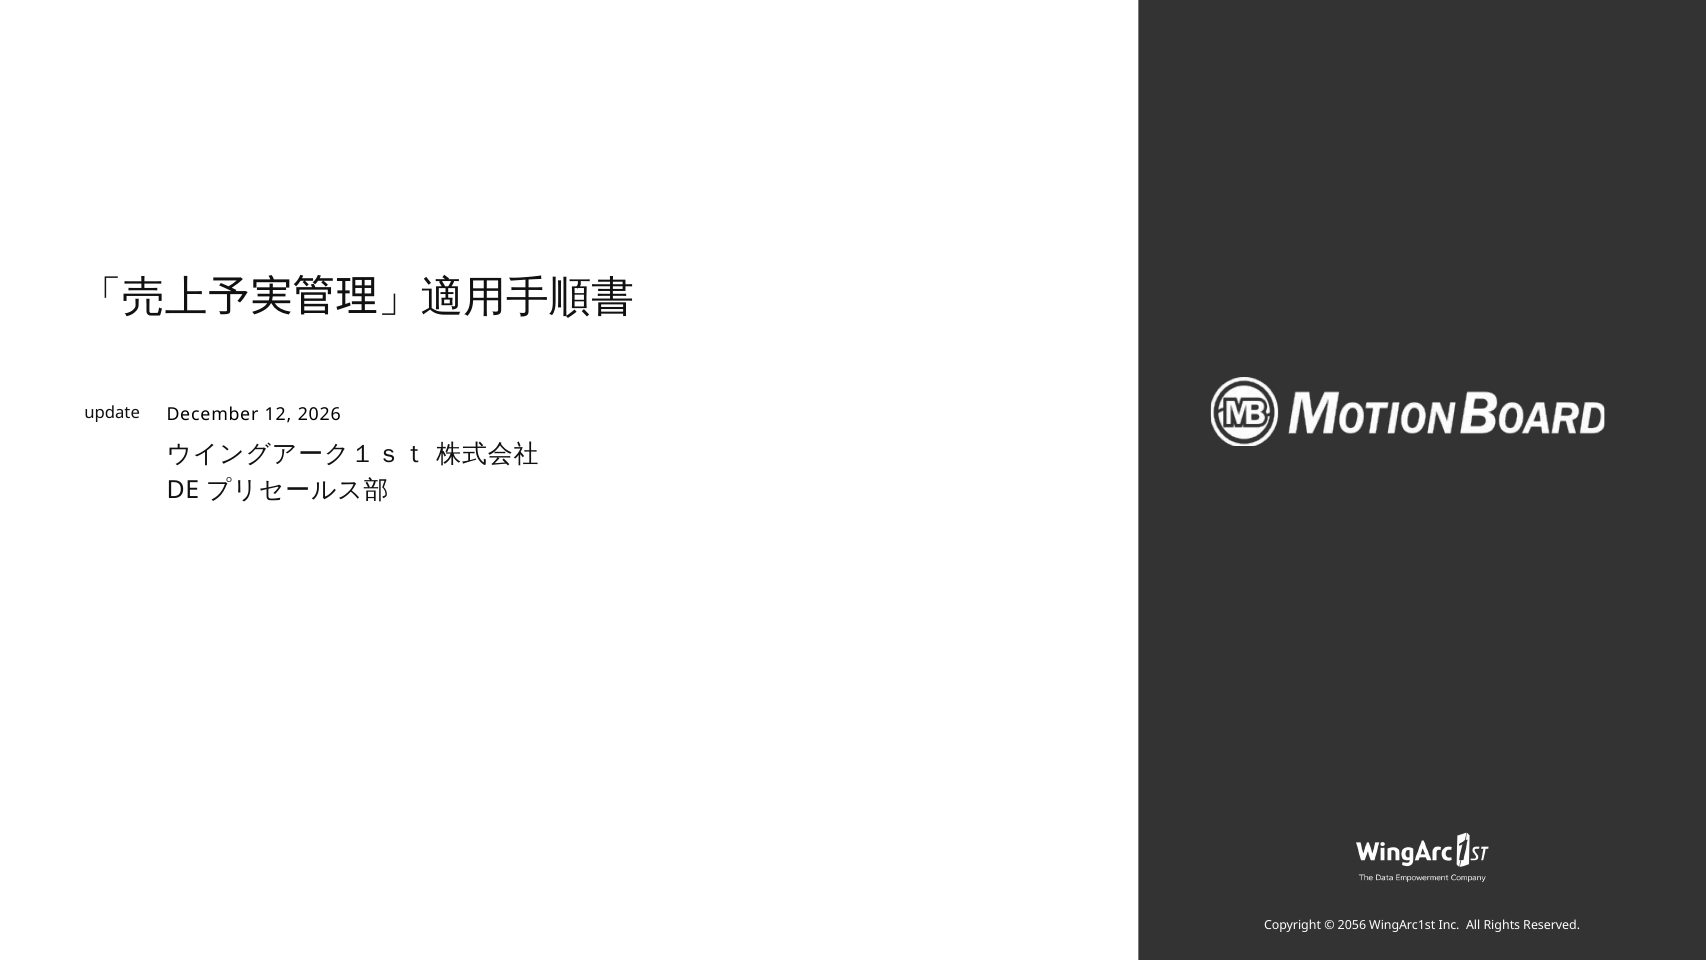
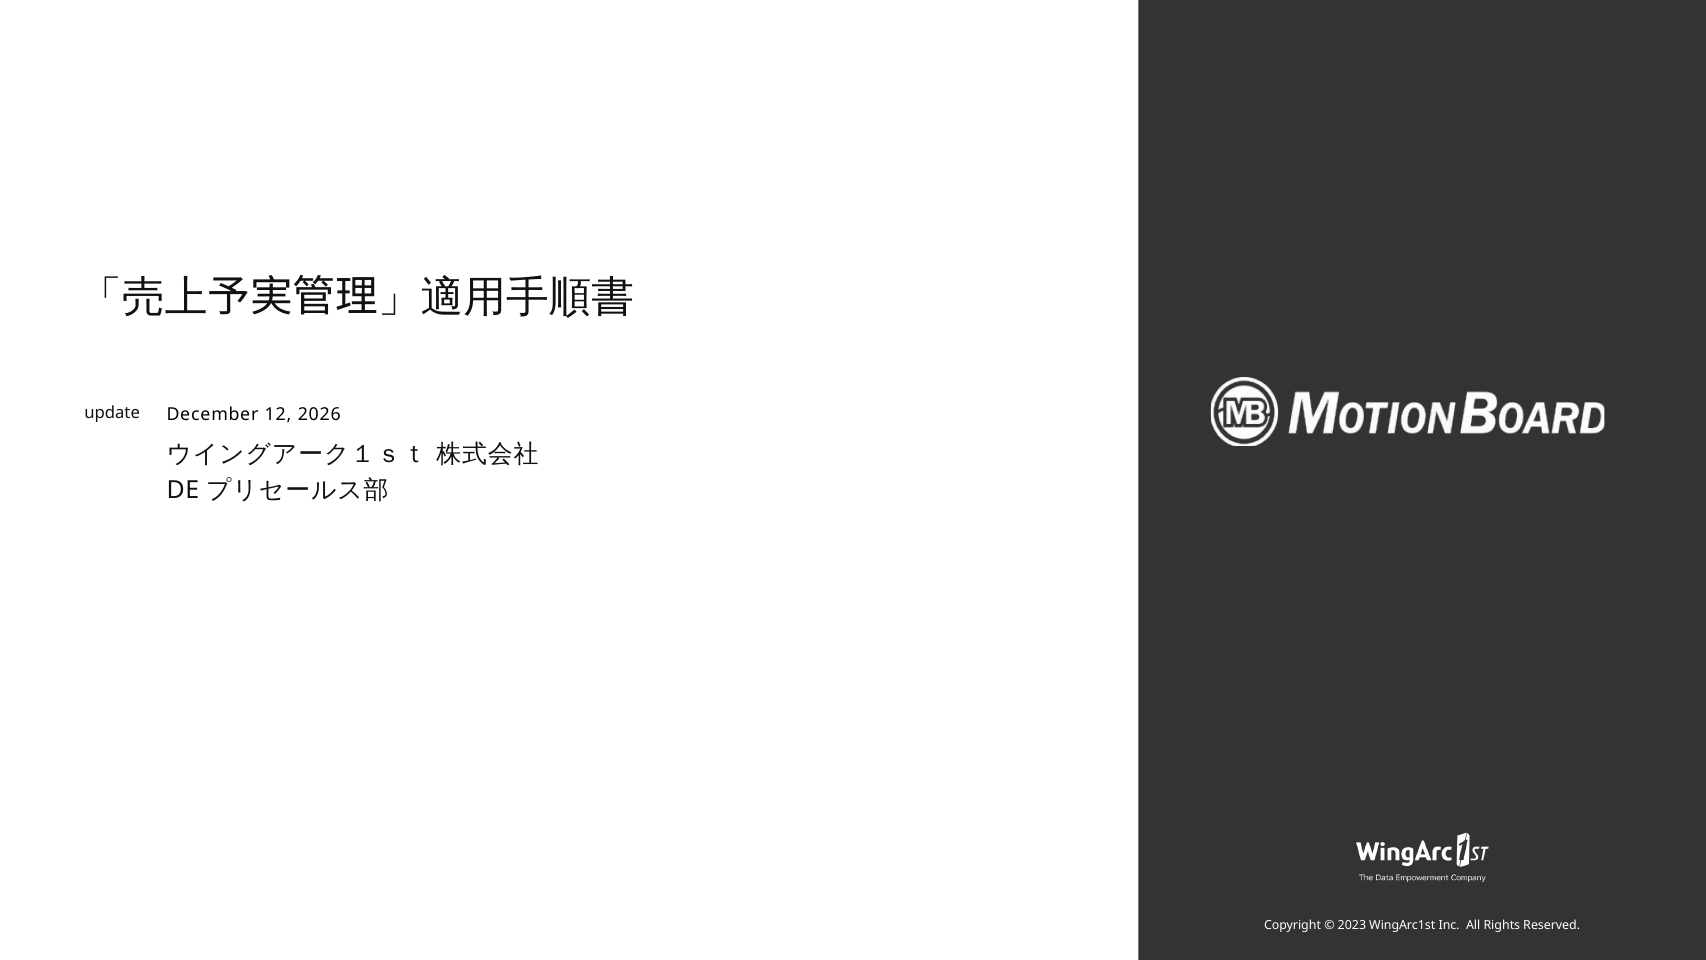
2056: 2056 -> 2023 (1352, 925)
